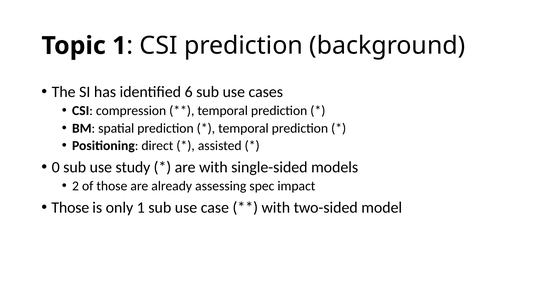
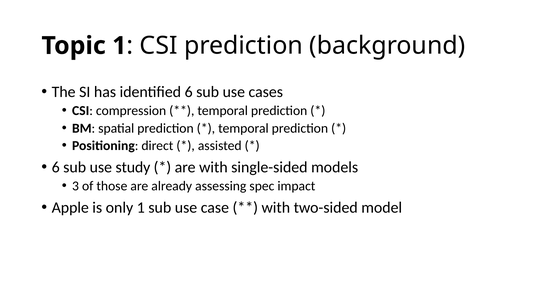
0: 0 -> 6 (56, 167)
2: 2 -> 3 (76, 186)
Those: Those -> Apple (70, 208)
